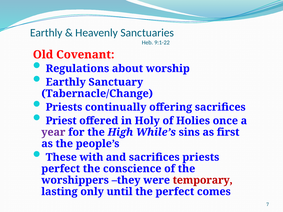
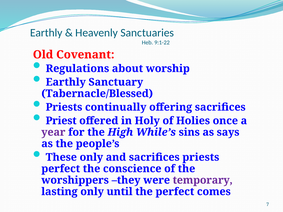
Tabernacle/Change: Tabernacle/Change -> Tabernacle/Blessed (97, 94)
first: first -> says (228, 132)
These with: with -> only (91, 157)
temporary colour: red -> purple (203, 180)
